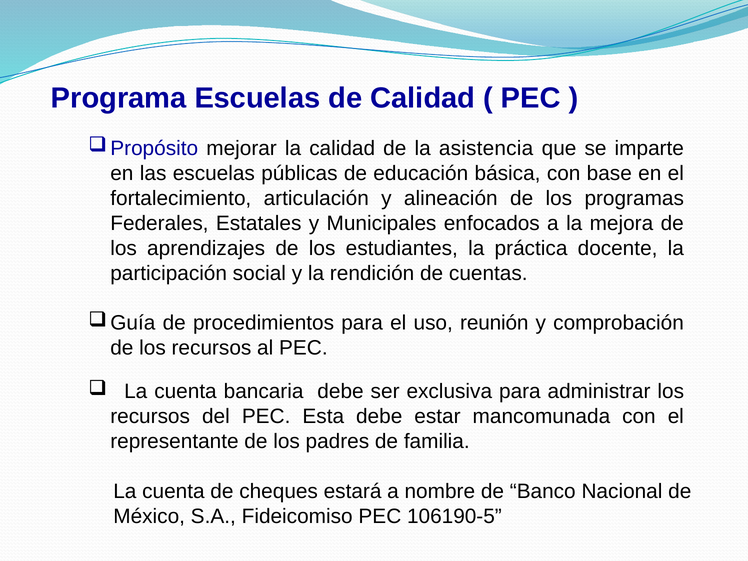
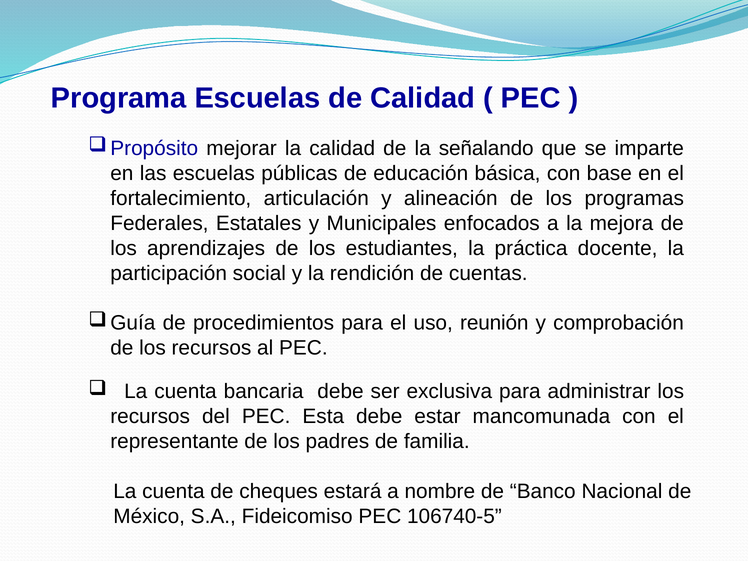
asistencia: asistencia -> señalando (486, 148)
106190-5: 106190-5 -> 106740-5 (454, 516)
